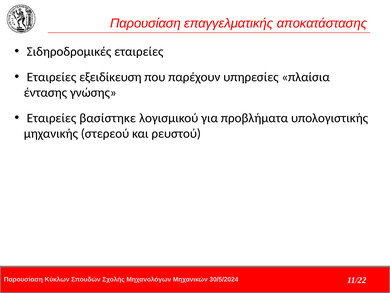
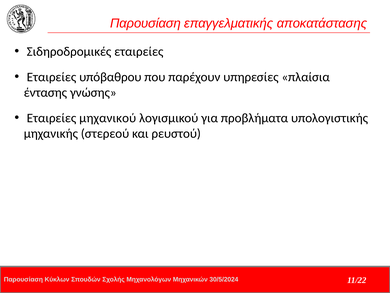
εξειδίκευση: εξειδίκευση -> υπόβαθρου (110, 77)
βασίστηκε: βασίστηκε -> μηχανικού (108, 118)
